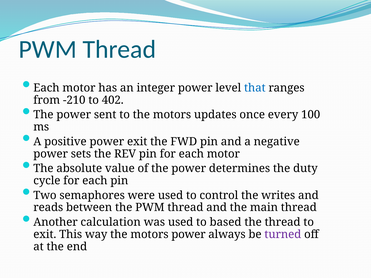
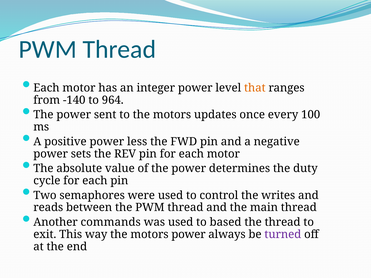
that colour: blue -> orange (255, 88)
-210: -210 -> -140 (74, 100)
402: 402 -> 964 (113, 100)
power exit: exit -> less (137, 142)
calculation: calculation -> commands (111, 222)
